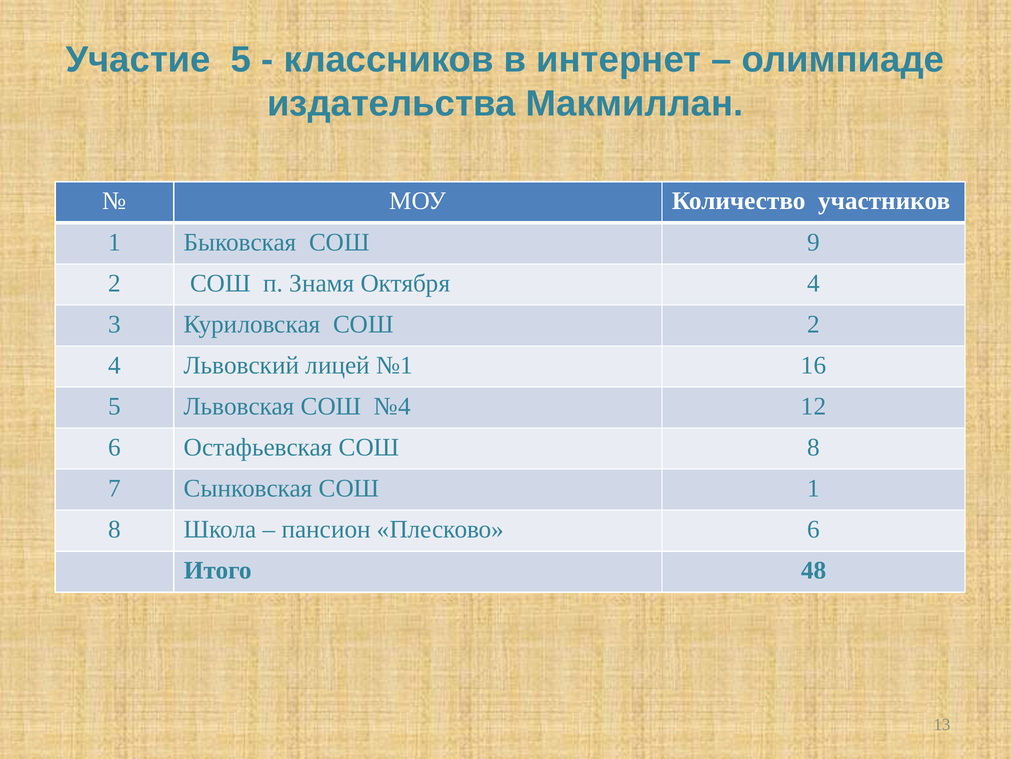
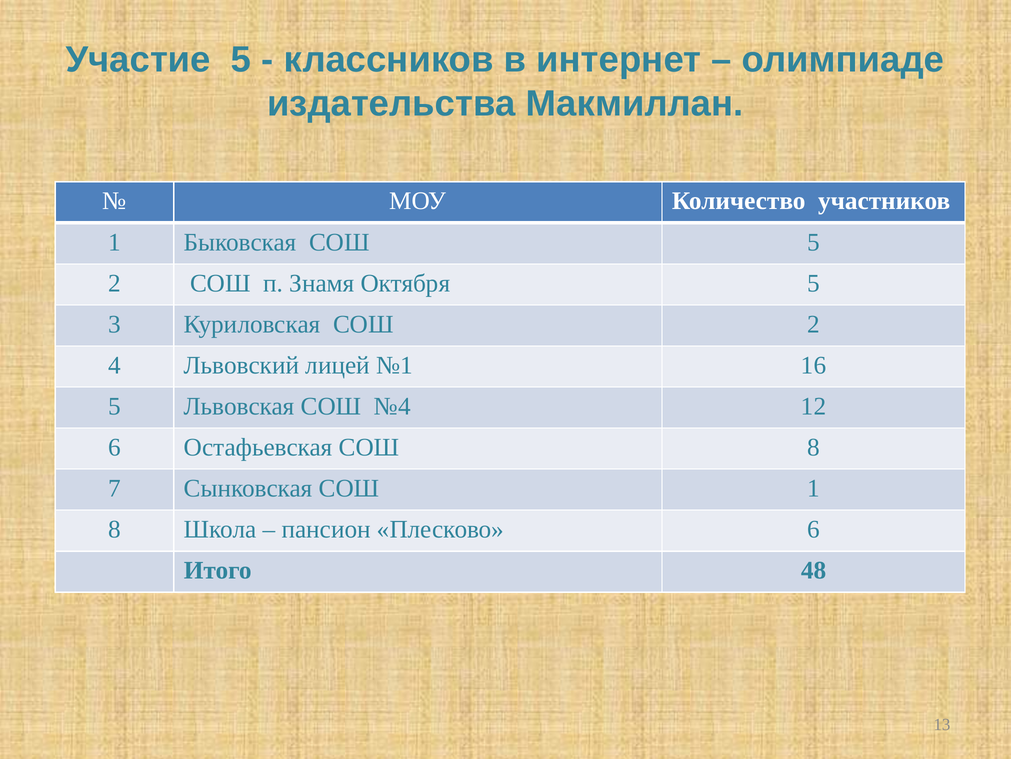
СОШ 9: 9 -> 5 (813, 242)
Октября 4: 4 -> 5 (813, 283)
